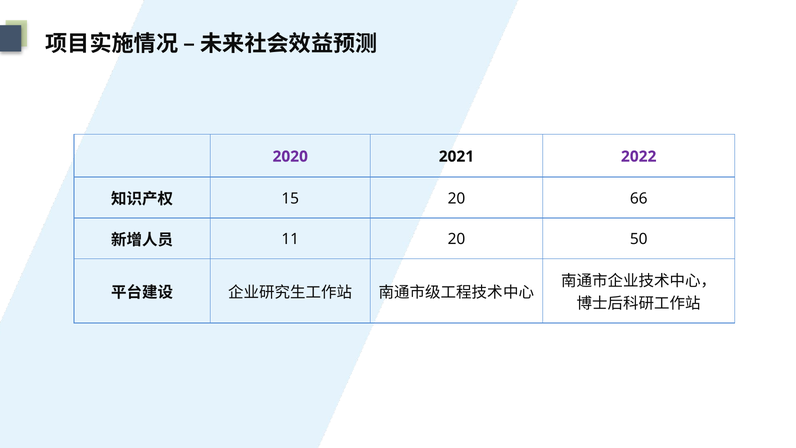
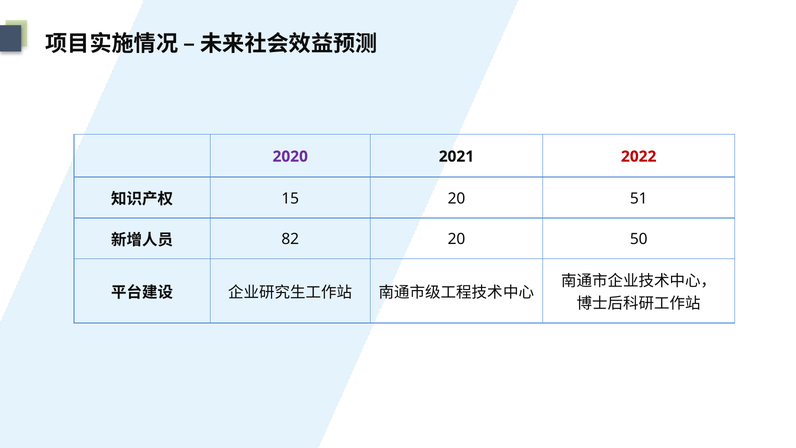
2022 colour: purple -> red (639, 156)
66: 66 -> 51 (639, 198)
11: 11 -> 82 (290, 239)
